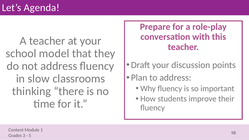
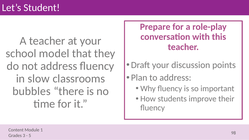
Agenda: Agenda -> Student (42, 8)
thinking: thinking -> bubbles (32, 91)
